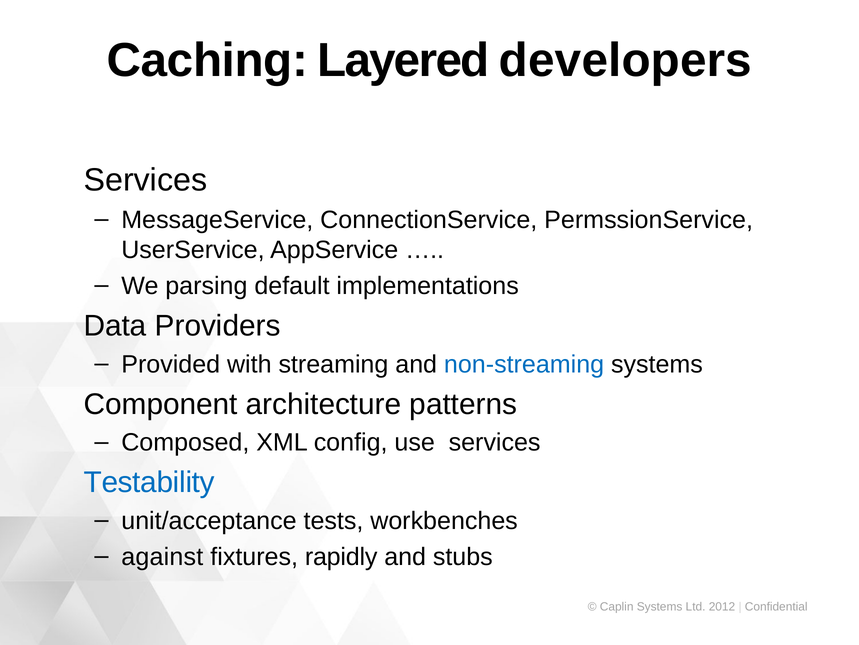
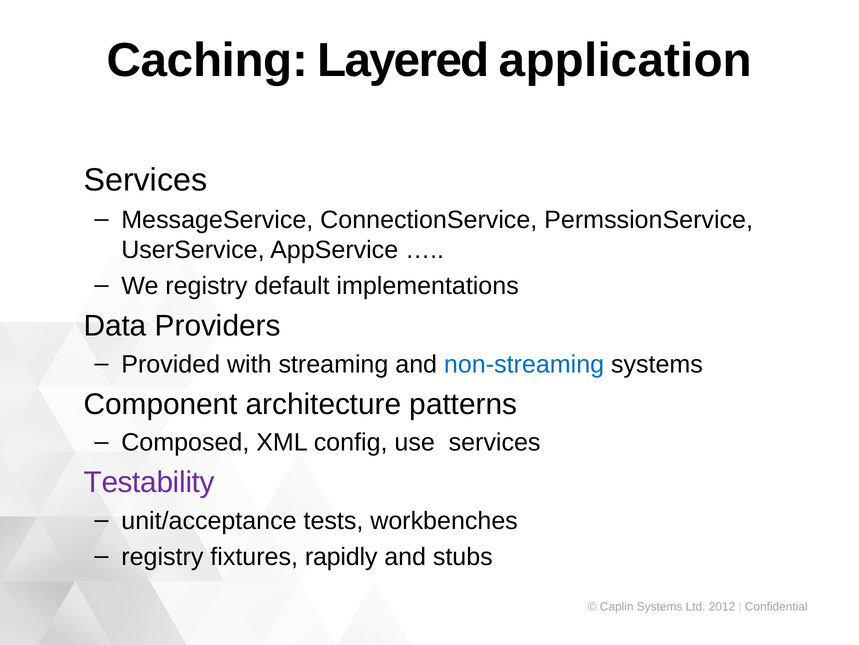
developers: developers -> application (625, 60)
We parsing: parsing -> registry (206, 286)
Testability colour: blue -> purple (149, 482)
against: against -> registry (162, 556)
